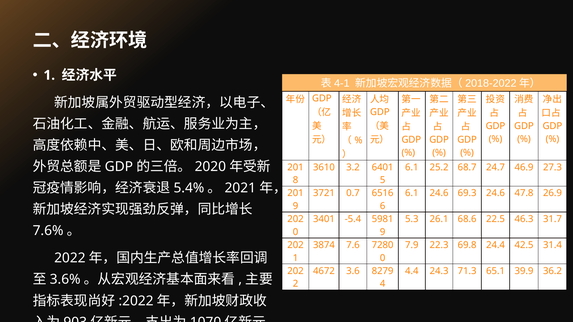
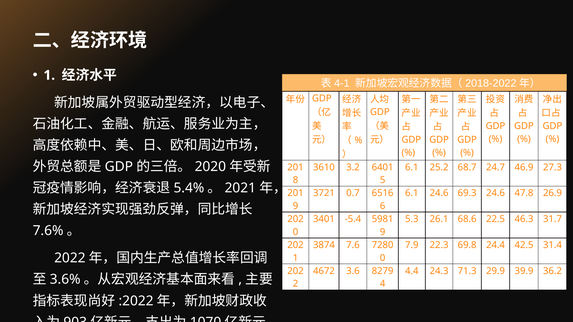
65.1: 65.1 -> 29.9 (496, 271)
